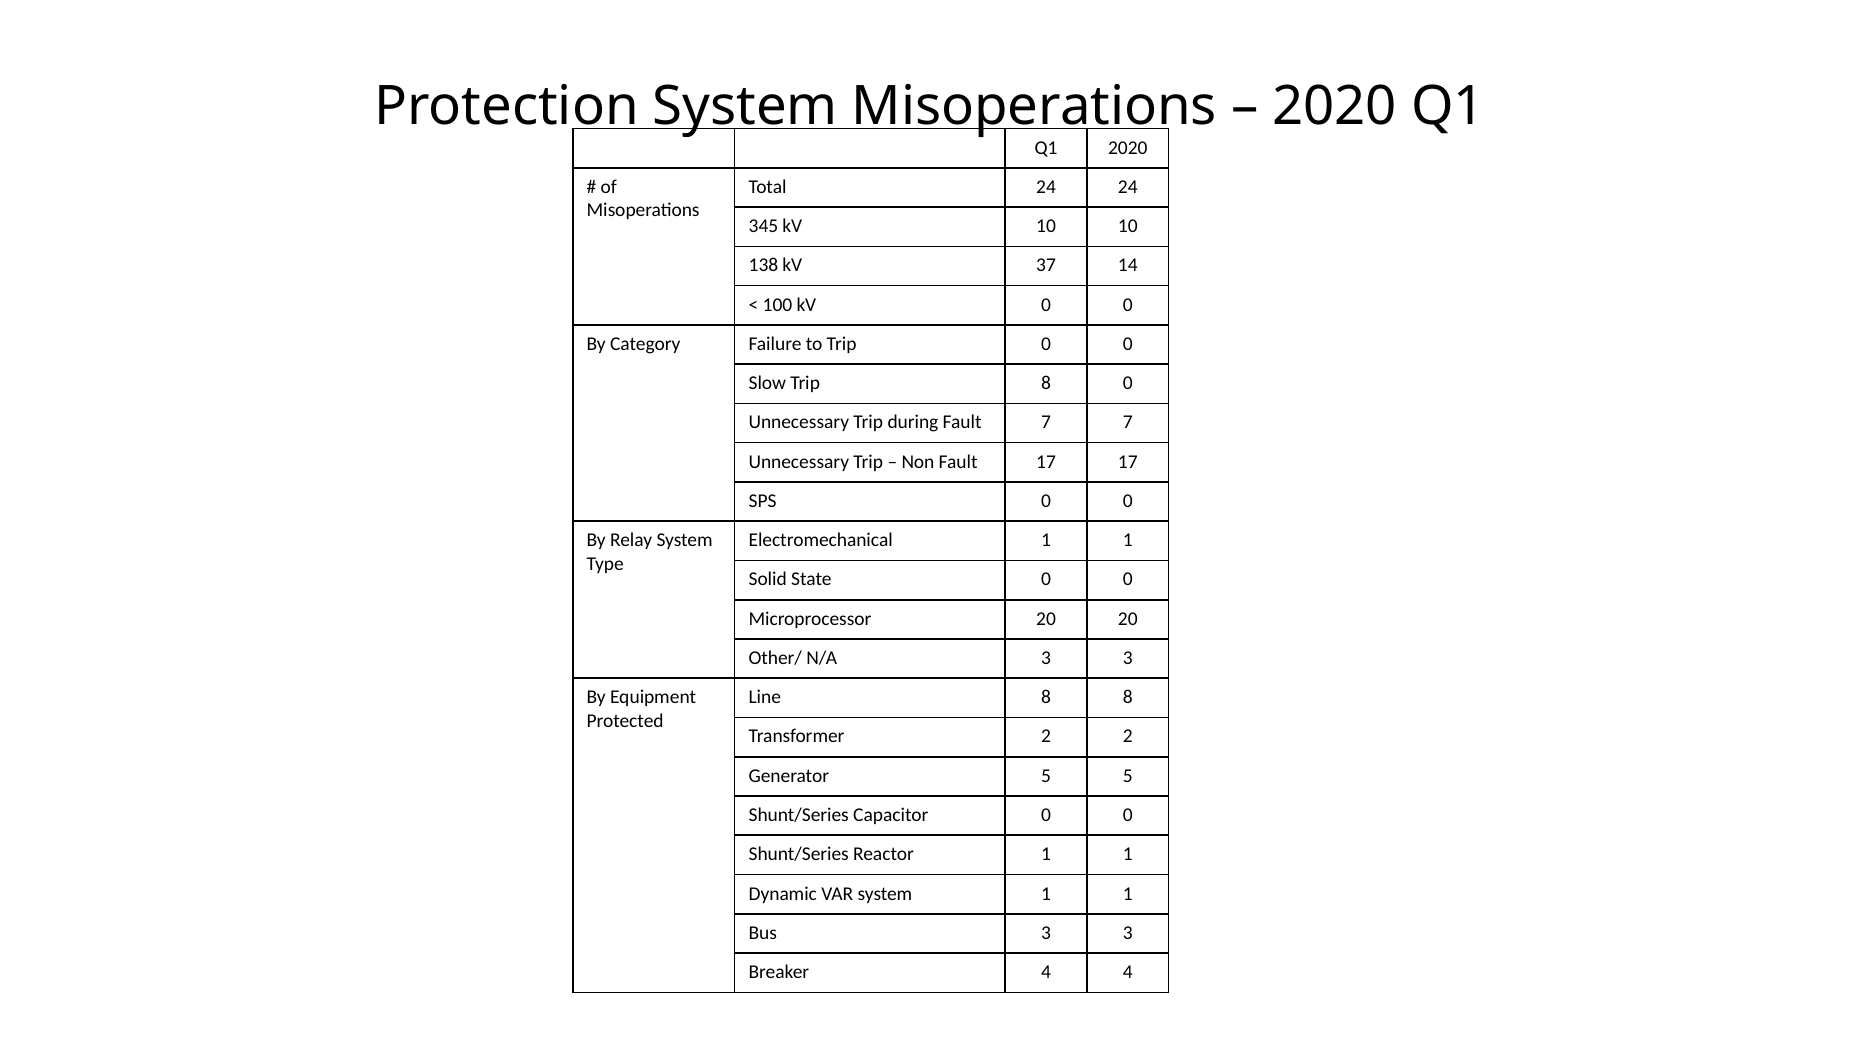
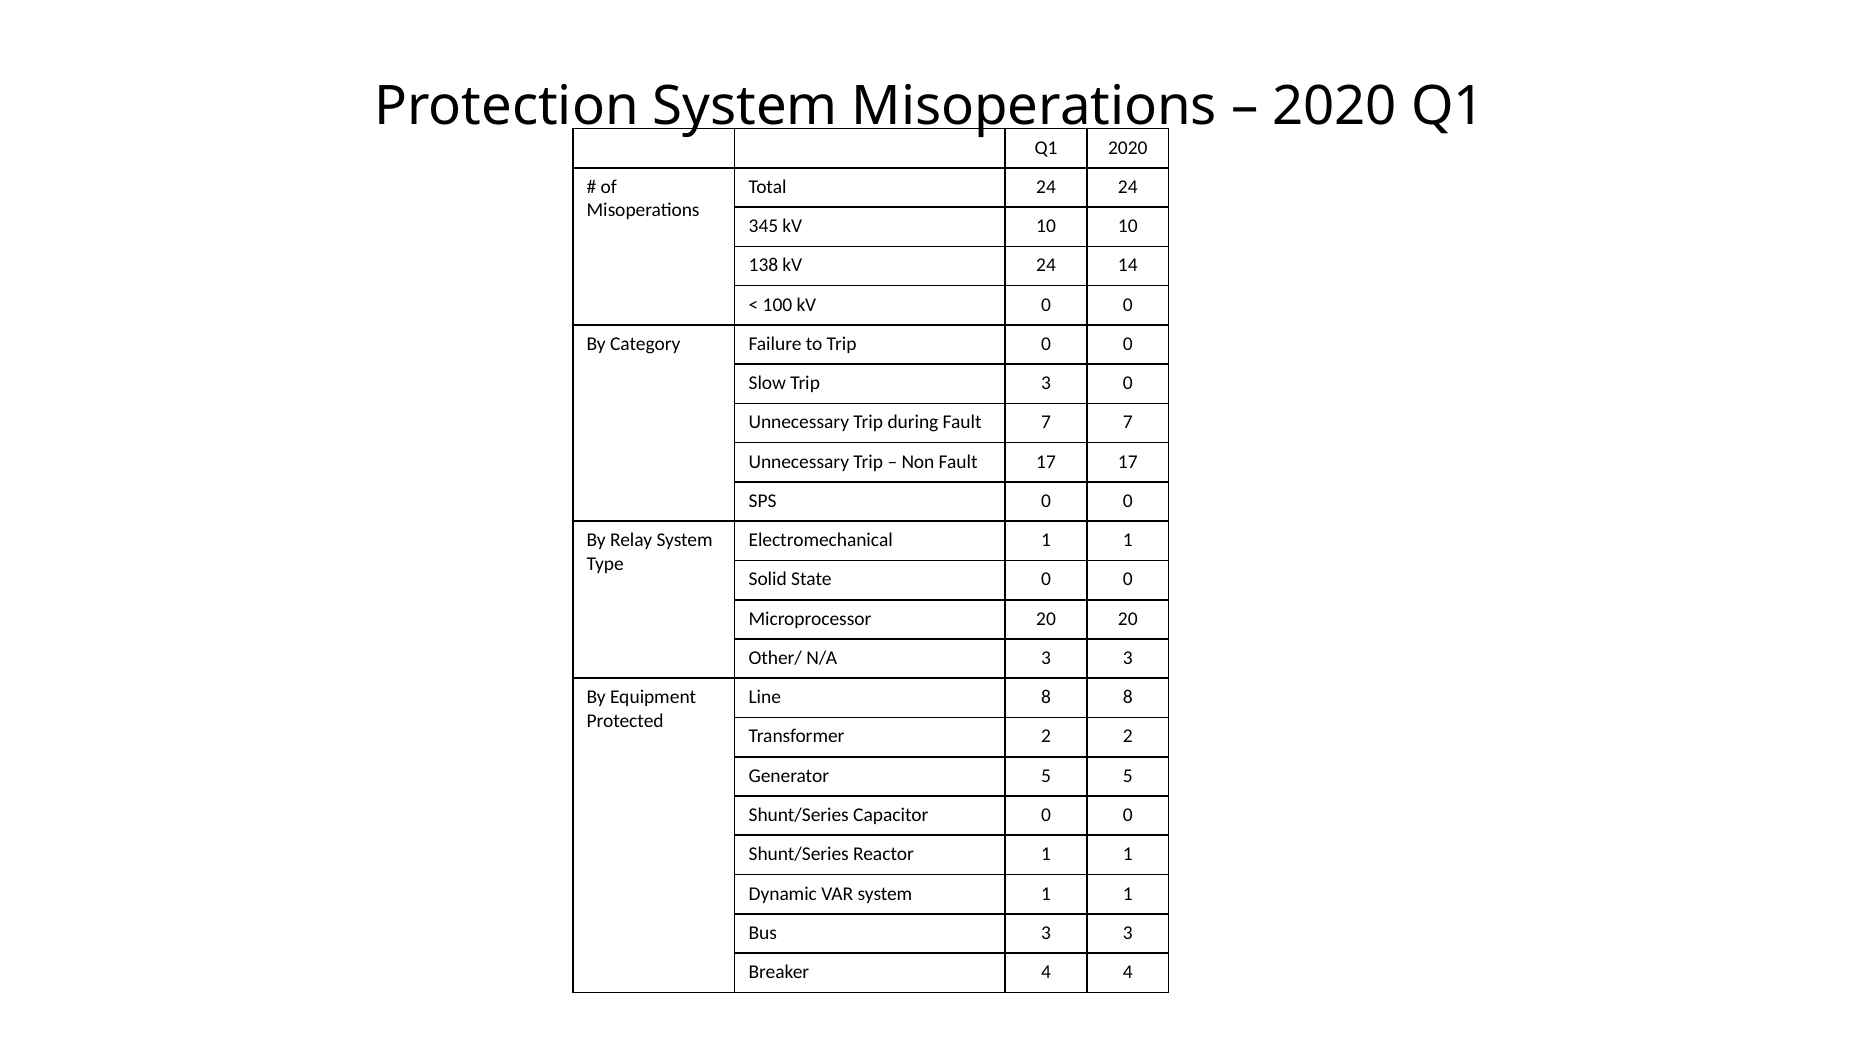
kV 37: 37 -> 24 (1046, 265)
Trip 8: 8 -> 3 (1046, 383)
